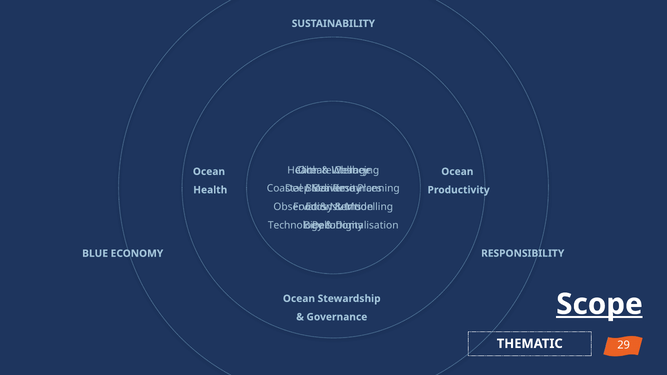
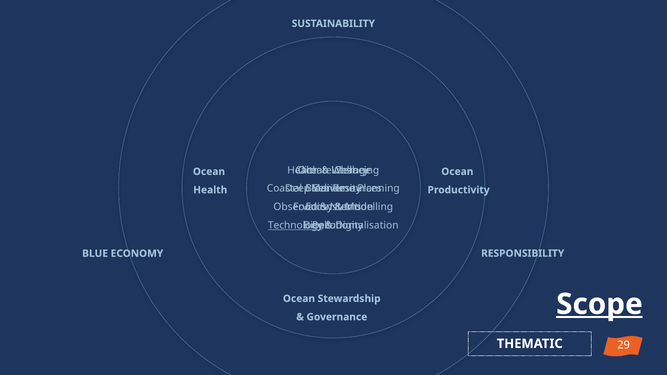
Technology underline: none -> present (295, 225)
